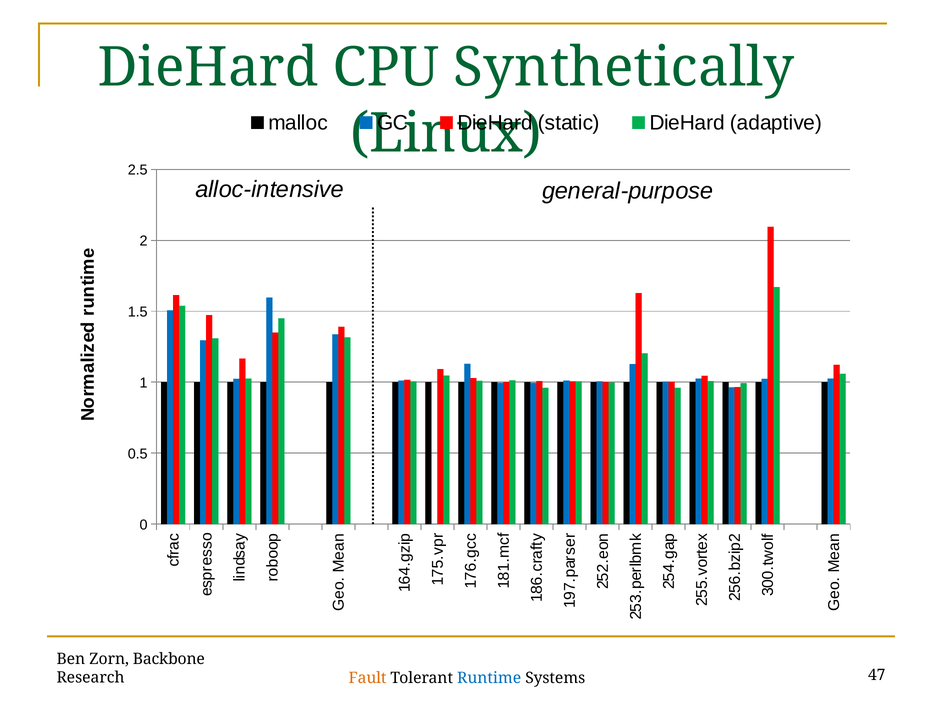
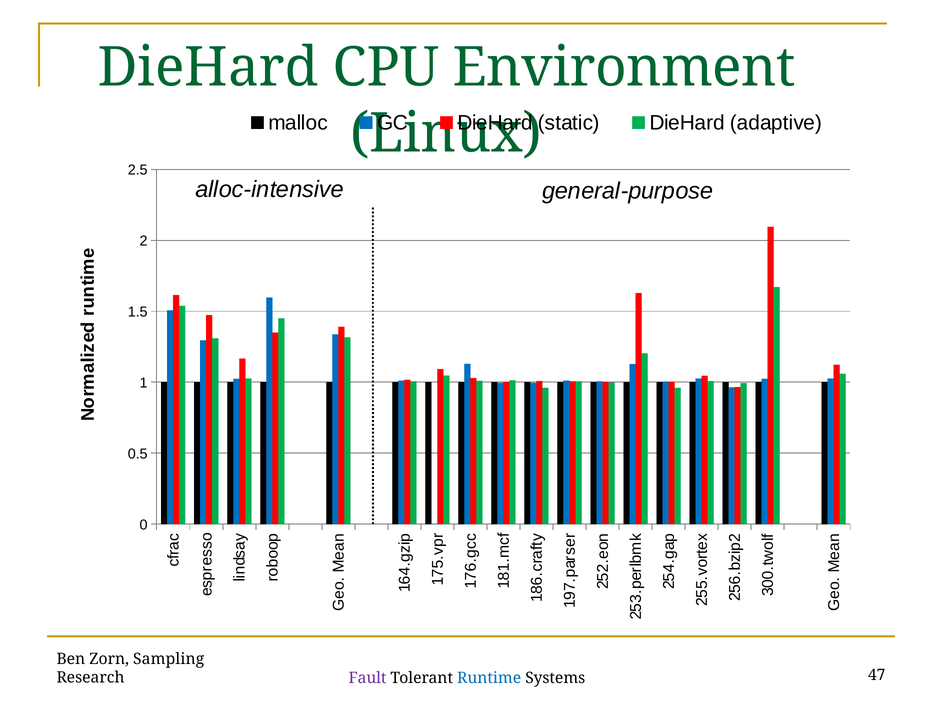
Synthetically: Synthetically -> Environment (624, 67)
Backbone: Backbone -> Sampling (169, 658)
Fault colour: orange -> purple (368, 678)
